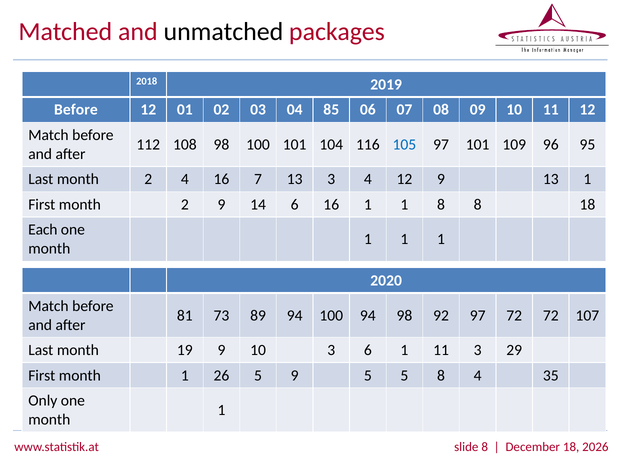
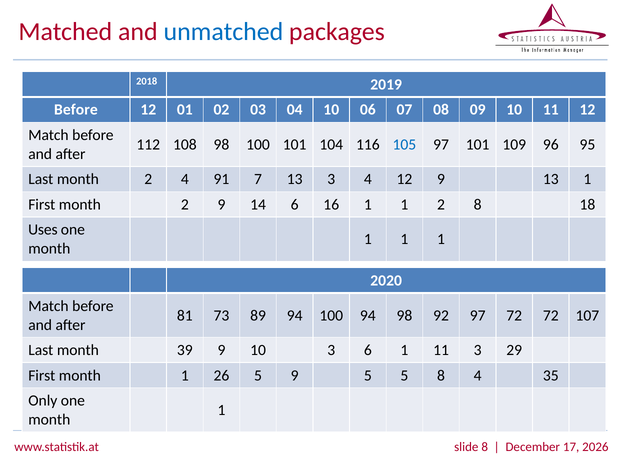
unmatched colour: black -> blue (223, 31)
04 85: 85 -> 10 (331, 110)
4 16: 16 -> 91 (221, 179)
1 8: 8 -> 2 (441, 205)
Each: Each -> Uses (43, 230)
19: 19 -> 39 (185, 350)
18: 18 -> 17 (571, 447)
